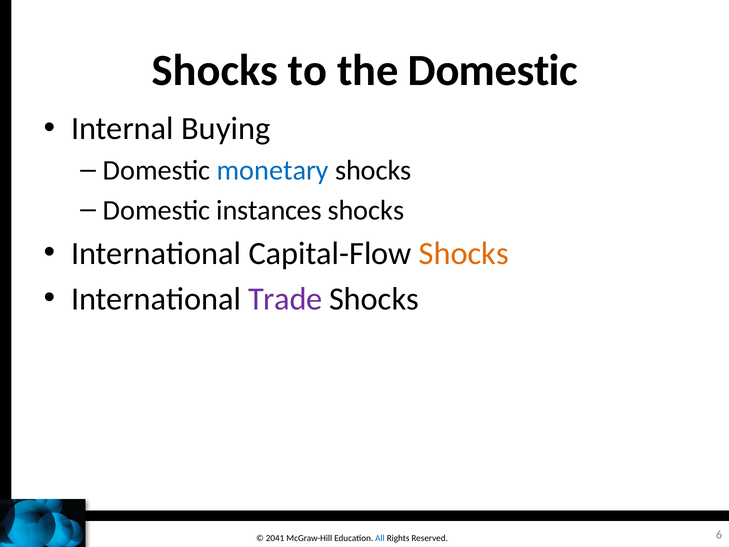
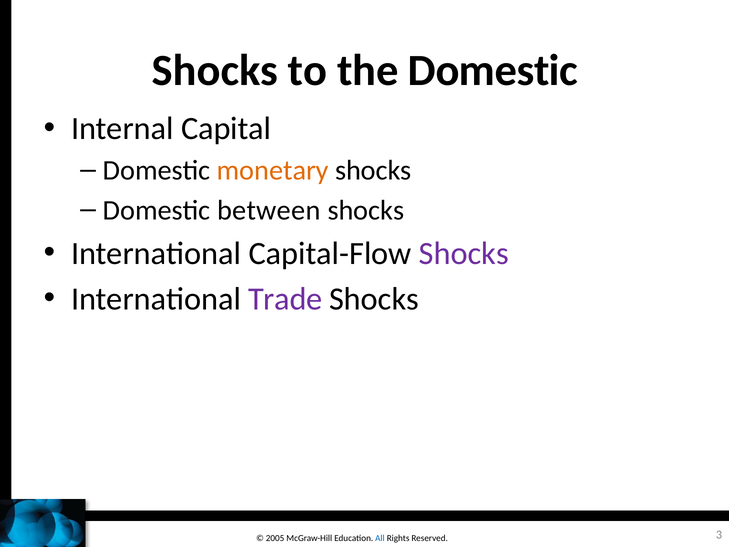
Buying: Buying -> Capital (226, 129)
monetary colour: blue -> orange (273, 170)
instances: instances -> between (269, 210)
Shocks colour: orange -> purple (464, 253)
2041: 2041 -> 2005 (275, 538)
6: 6 -> 3 (719, 535)
